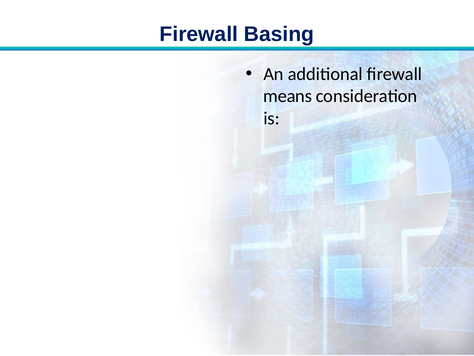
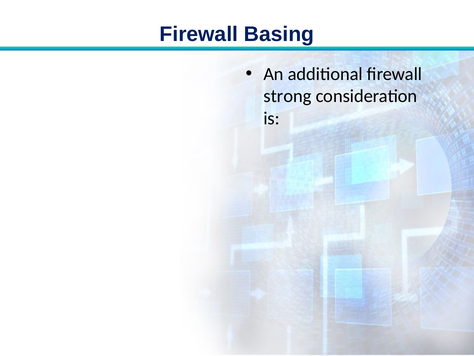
means: means -> strong (287, 96)
